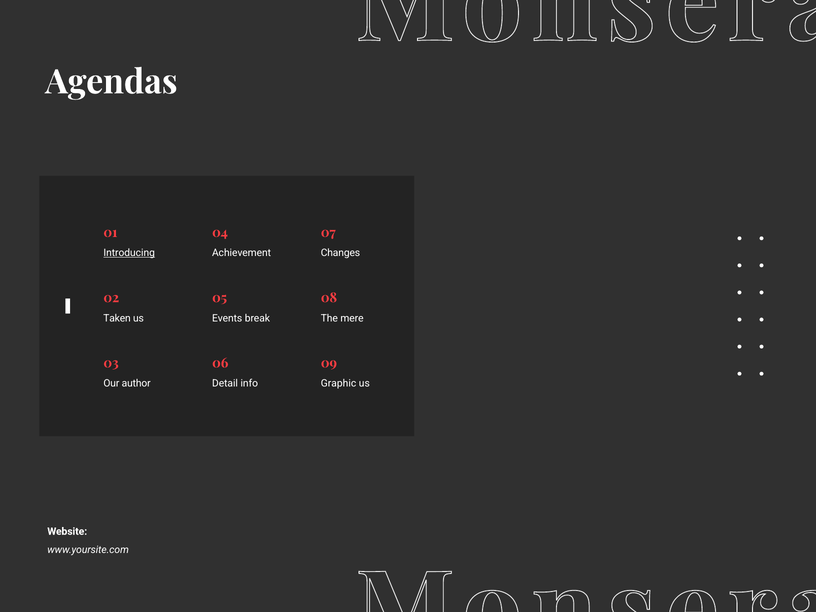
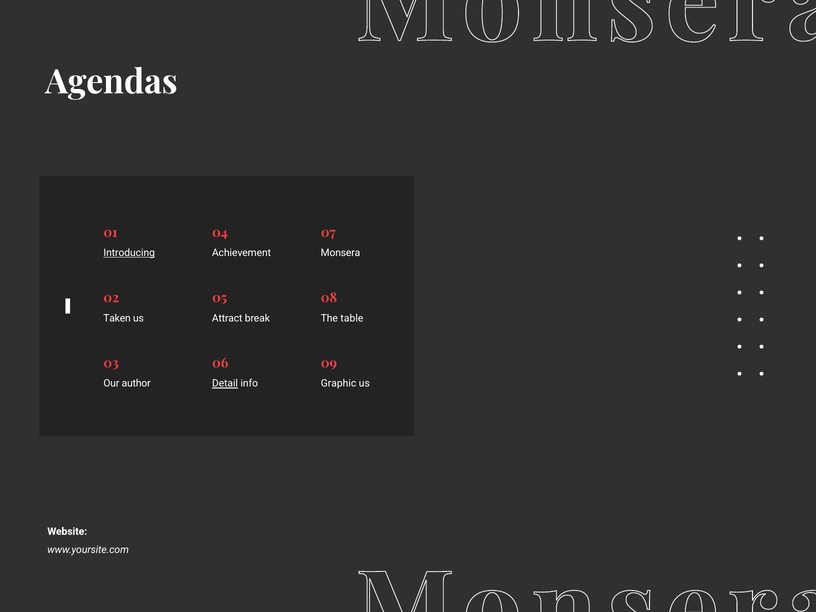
Changes: Changes -> Monsera (340, 253)
Events: Events -> Attract (227, 318)
mere: mere -> table (352, 318)
Detail underline: none -> present (225, 384)
